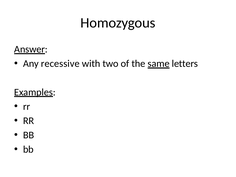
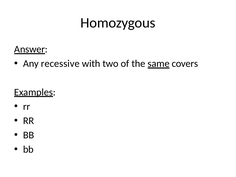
letters: letters -> covers (185, 64)
